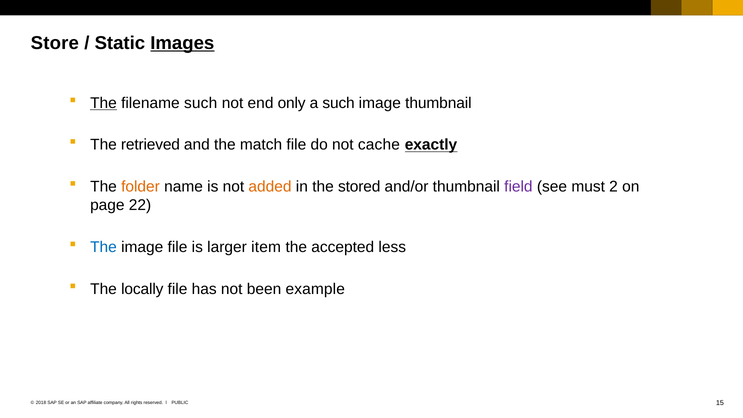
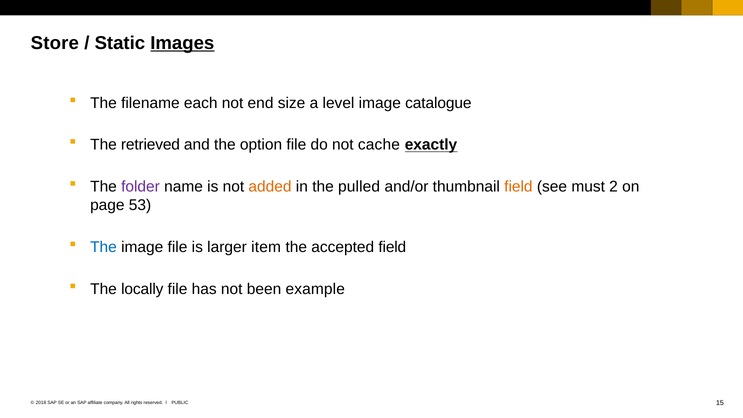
The underline: present -> none (103, 103)
filename such: such -> each (201, 103)
only: only -> size (292, 103)
a such: such -> level (338, 103)
image thumbnail: thumbnail -> catalogue (438, 103)
match: match -> option (261, 145)
folder colour: orange -> purple (140, 187)
stored: stored -> pulled (359, 187)
field colour: purple -> orange (518, 187)
22: 22 -> 53 (140, 205)
accepted less: less -> field (392, 247)
